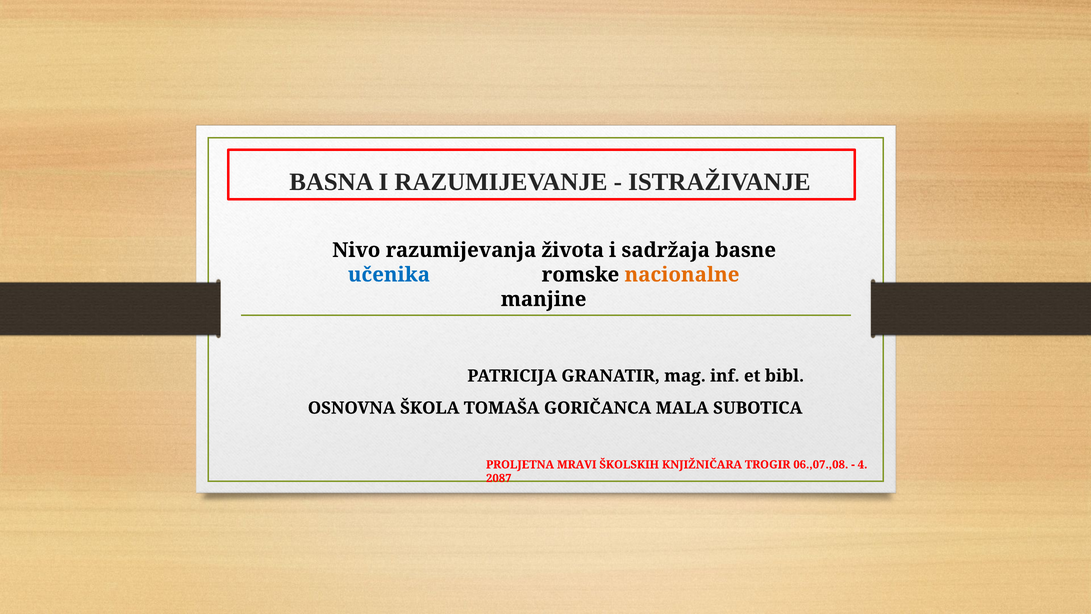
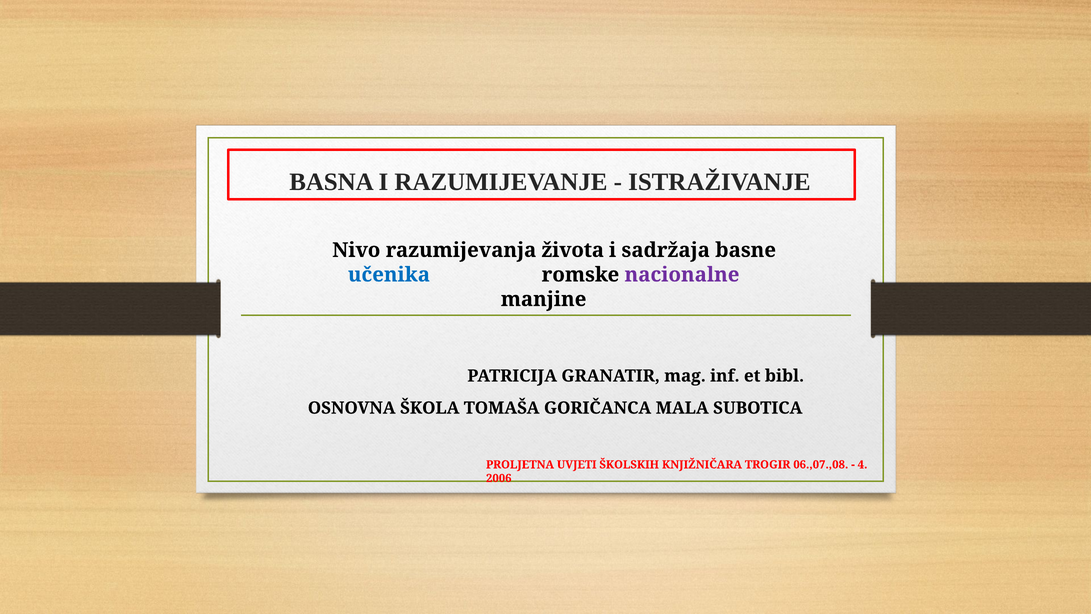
nacionalne colour: orange -> purple (682, 275)
MRAVI: MRAVI -> UVJETI (577, 464)
2087: 2087 -> 2006 (499, 478)
